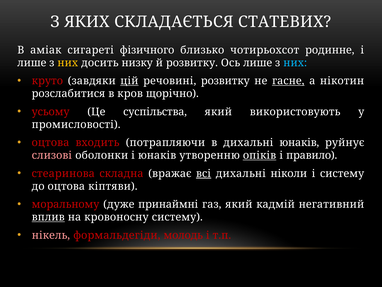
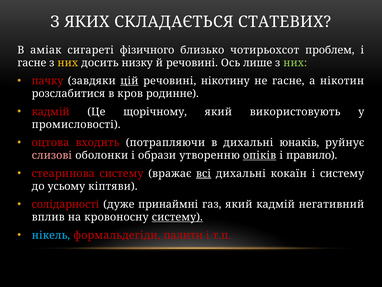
родинне: родинне -> проблем (330, 50)
лише: лише -> гасне (32, 63)
й розвитку: розвитку -> речовині (192, 63)
них colour: light blue -> light green (295, 63)
круто: круто -> пачку (47, 81)
речовині розвитку: розвитку -> нікотину (225, 81)
гасне underline: present -> none (288, 81)
щорічно: щорічно -> родинне (172, 94)
усьому: усьому -> кадмій (51, 112)
суспільства: суспільства -> щорічному (155, 112)
і юнаків: юнаків -> образи (157, 155)
стеаринова складна: складна -> систему (121, 173)
ніколи: ніколи -> кокаїн (289, 173)
до оцтова: оцтова -> усьому (66, 186)
моральному: моральному -> солідарності (66, 204)
вплив underline: present -> none (48, 217)
систему underline: none -> present (177, 217)
нікель colour: pink -> light blue (51, 235)
молодь: молодь -> палити (183, 235)
